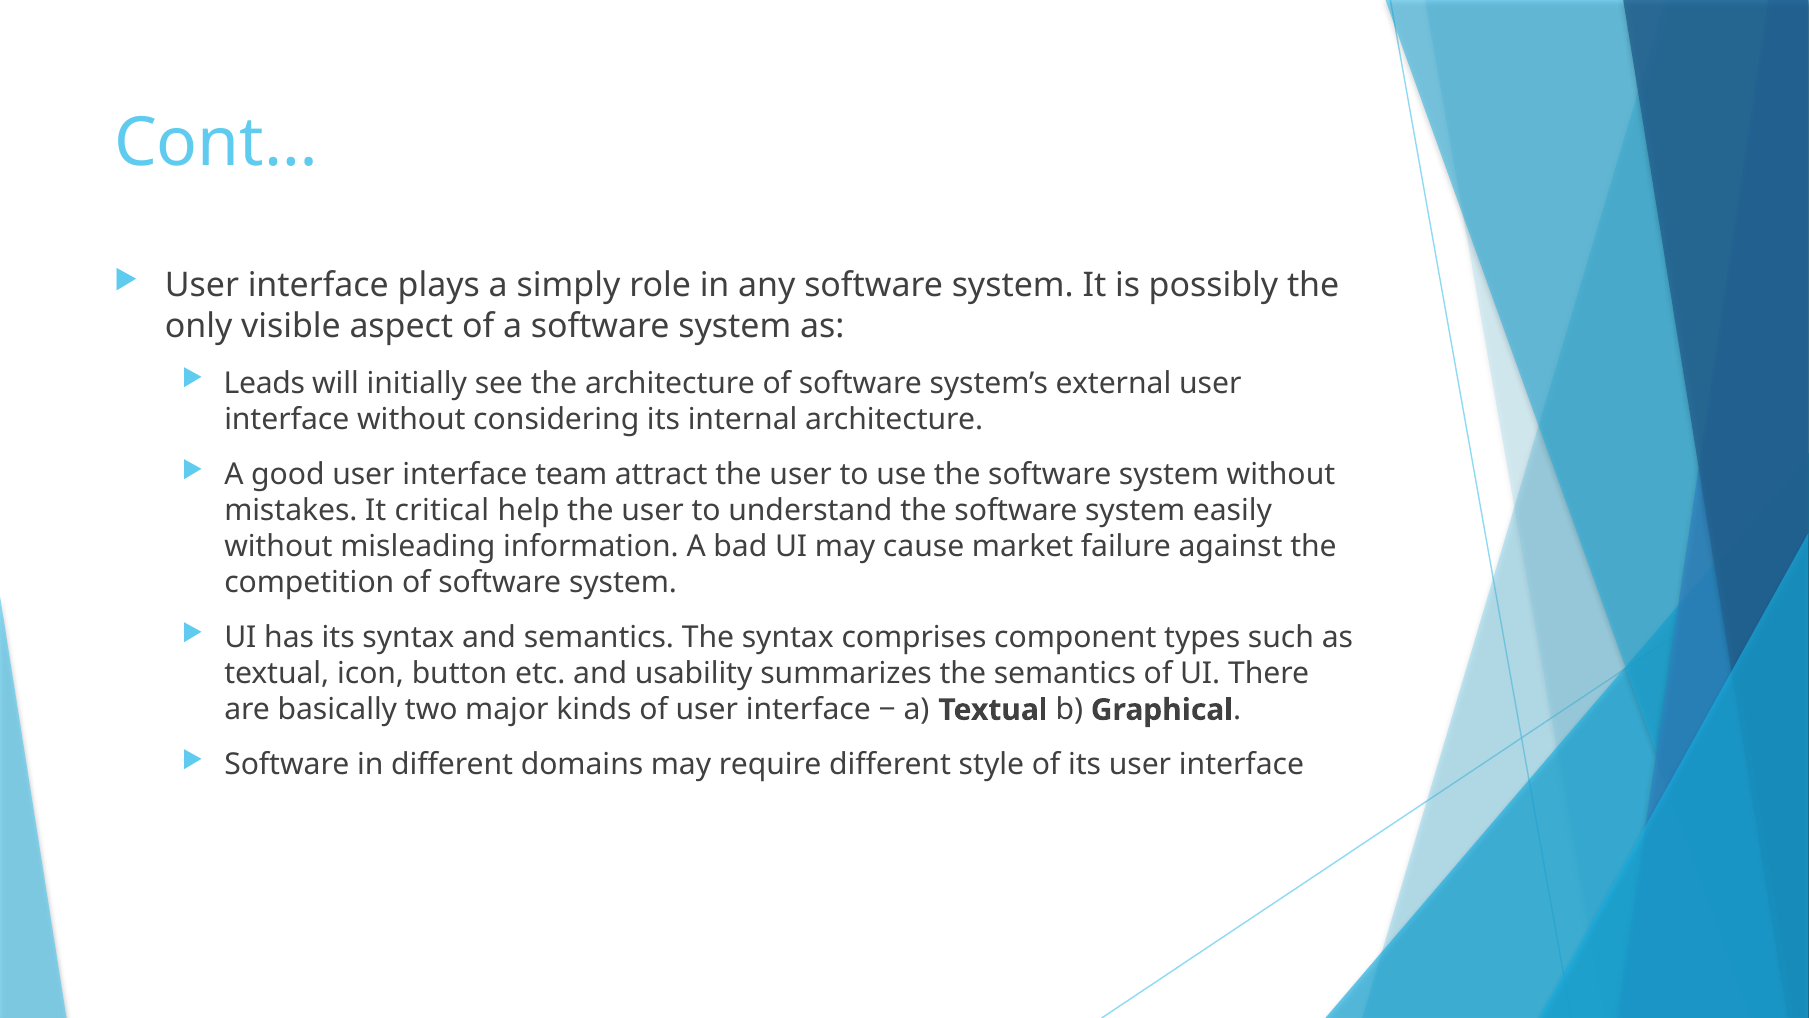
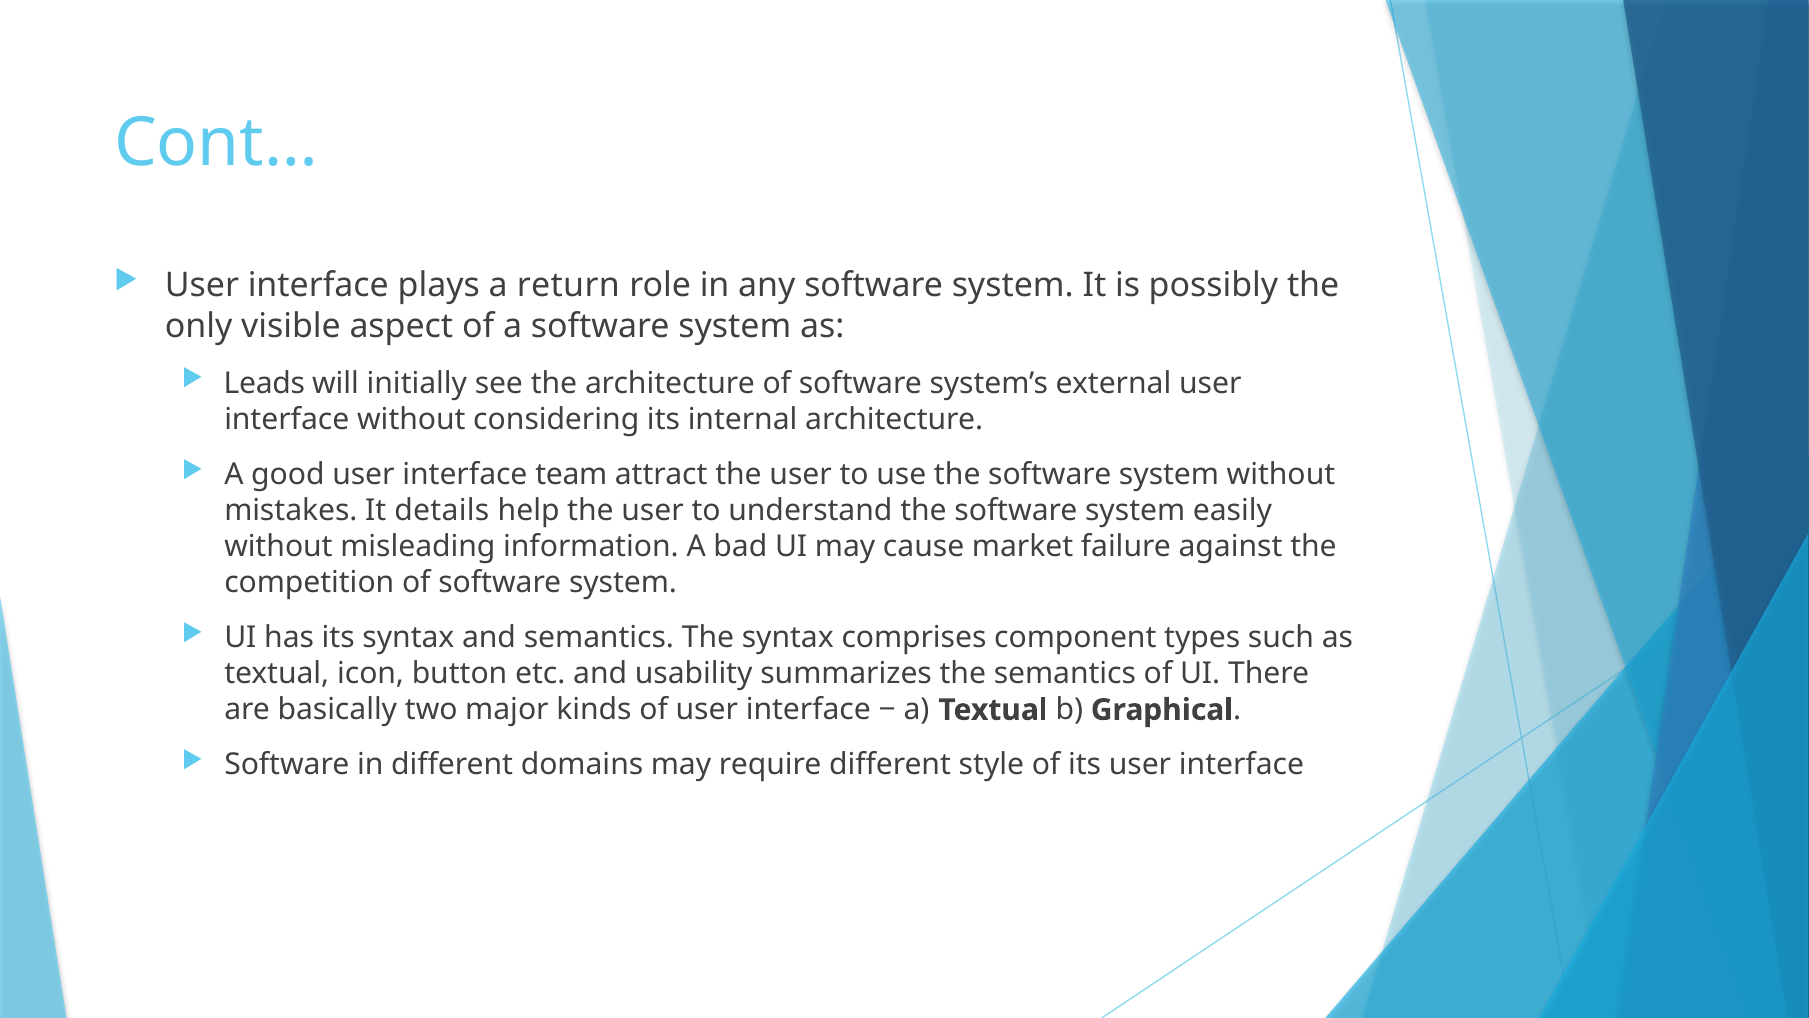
simply: simply -> return (568, 285)
critical: critical -> details (442, 510)
